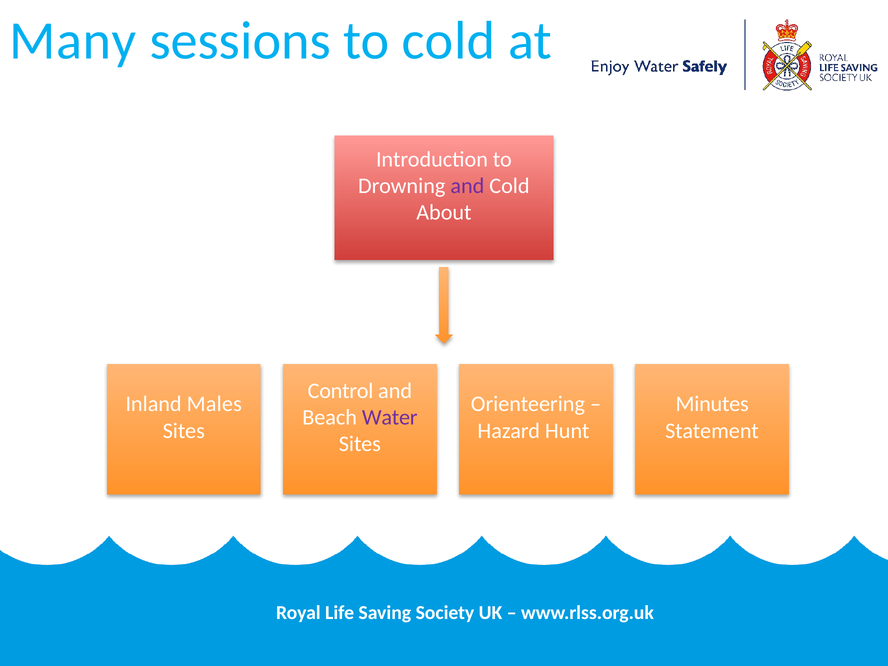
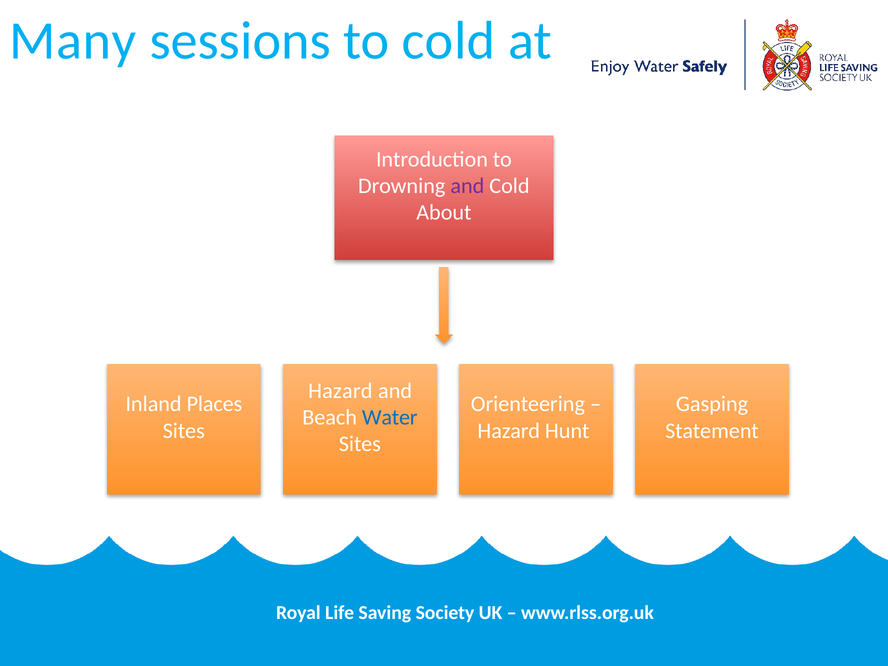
Control: Control -> Hazard (340, 391)
Males: Males -> Places (214, 404)
Minutes: Minutes -> Gasping (712, 404)
Water colour: purple -> blue (390, 417)
